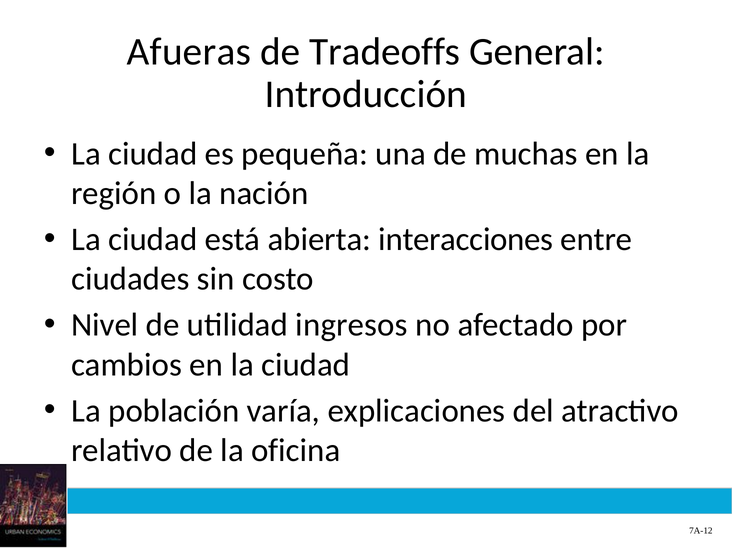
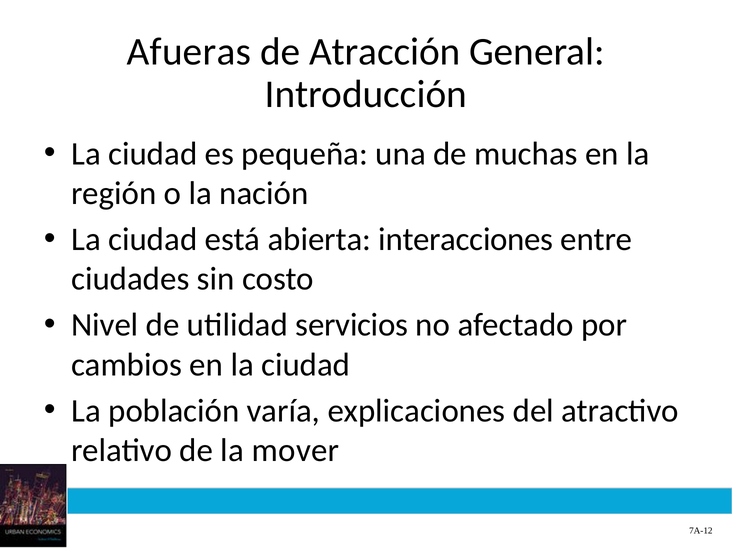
Tradeoffs: Tradeoffs -> Atracción (385, 52)
ingresos: ingresos -> servicios (352, 325)
oficina: oficina -> mover (296, 450)
